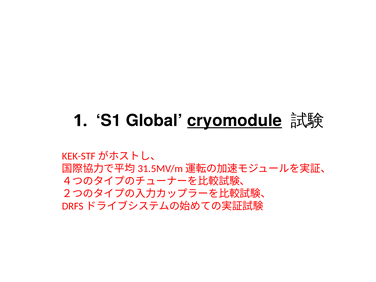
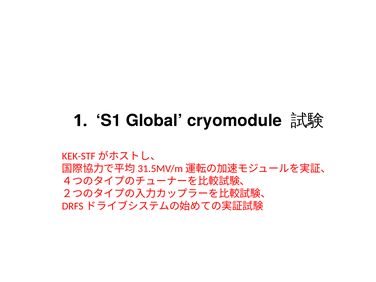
cryomodule underline: present -> none (235, 121)
